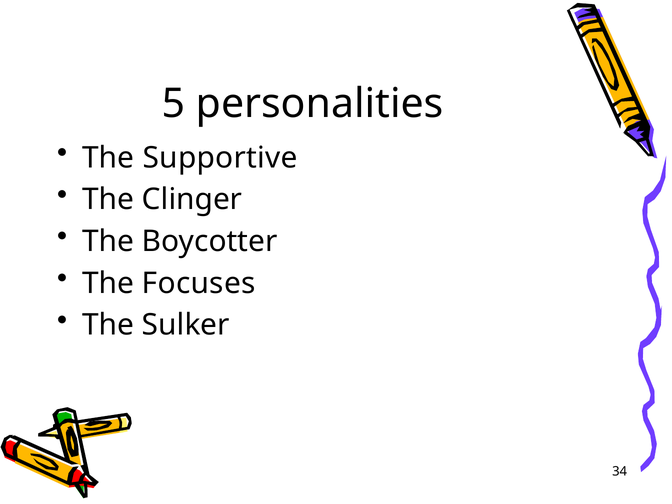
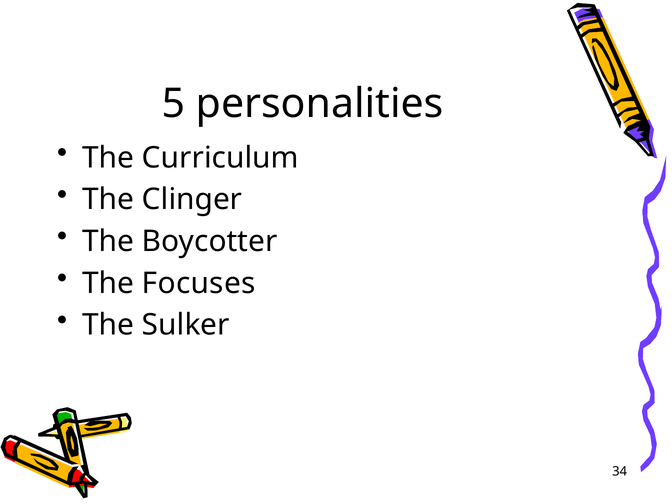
Supportive: Supportive -> Curriculum (220, 158)
